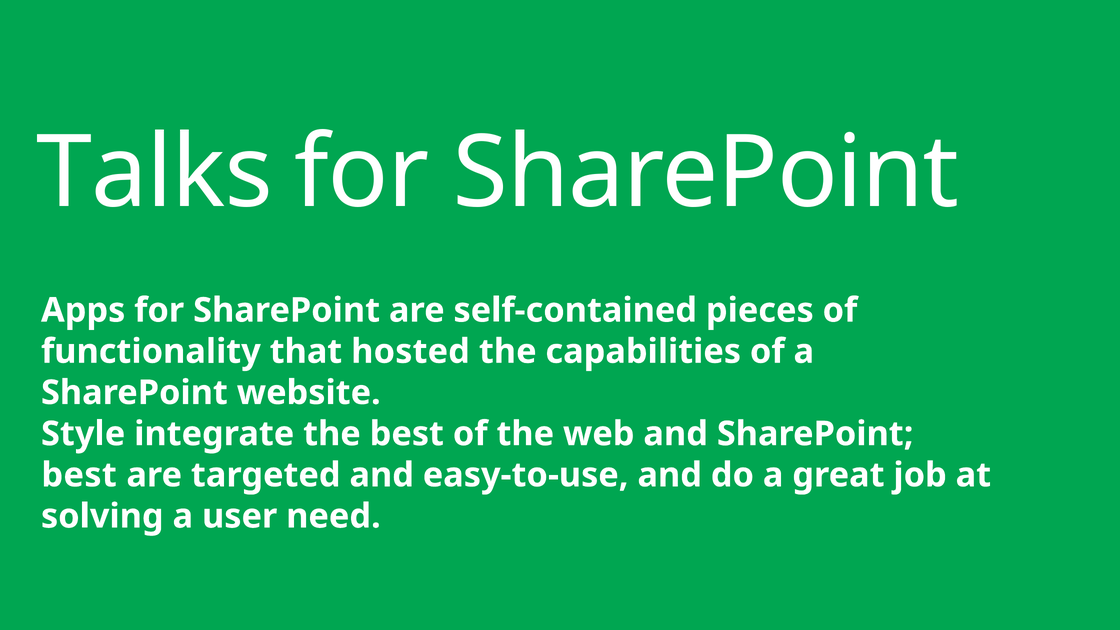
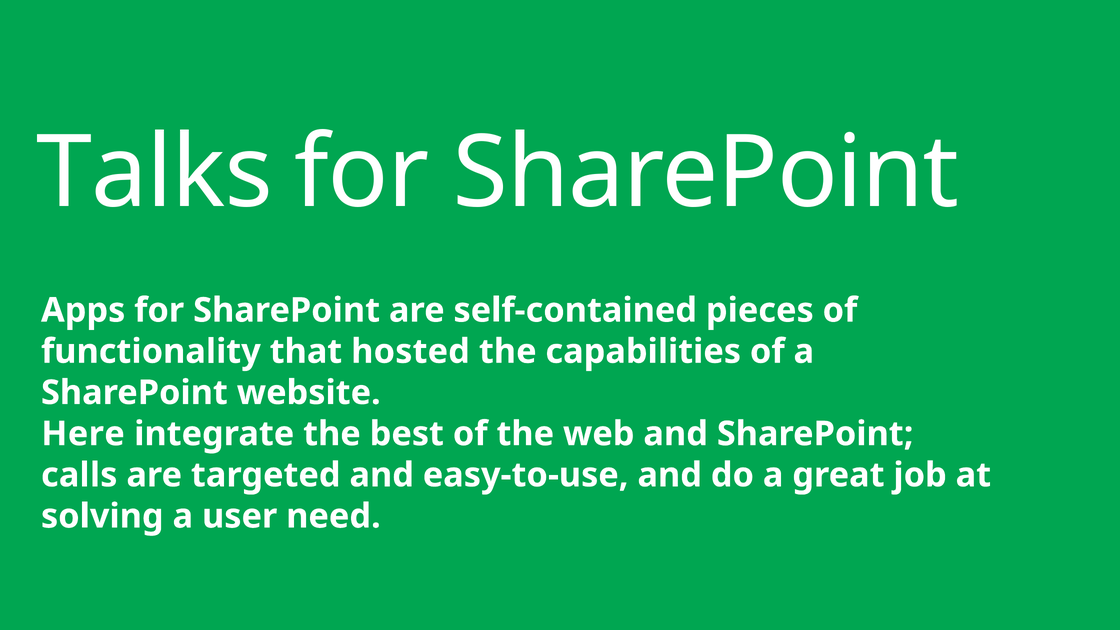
Style: Style -> Here (83, 434)
best: best -> calls (79, 475)
